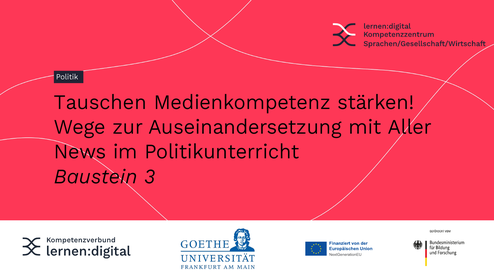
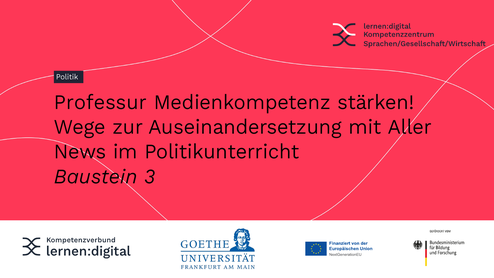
Tauschen: Tauschen -> Professur (100, 102)
